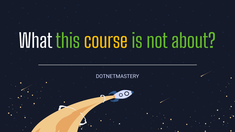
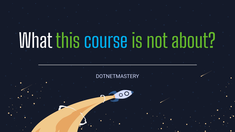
course colour: yellow -> light blue (106, 41)
